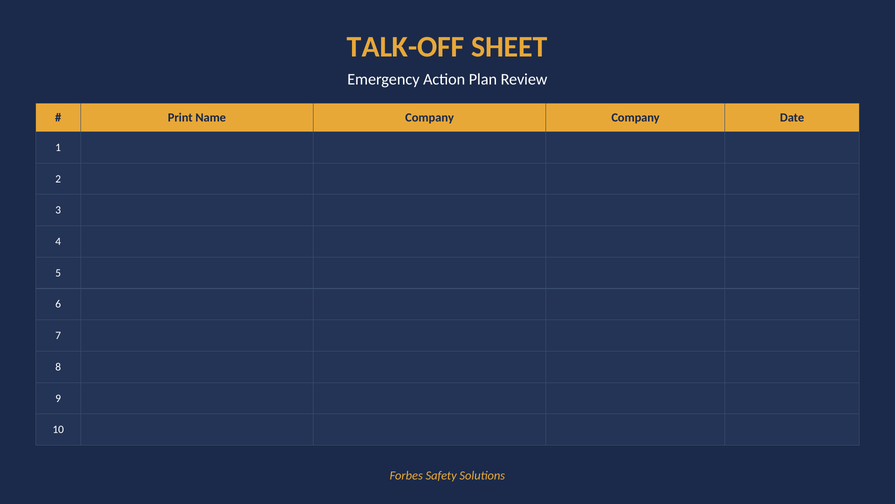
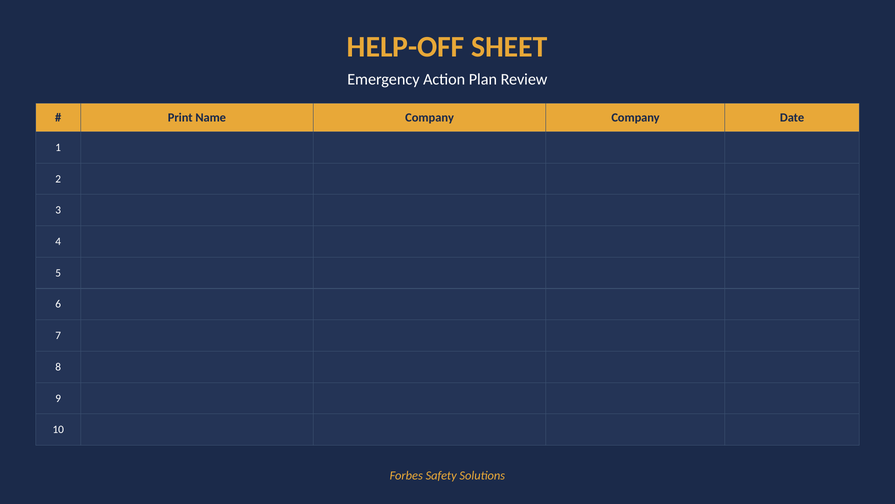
TALK-OFF: TALK-OFF -> HELP-OFF (406, 47)
